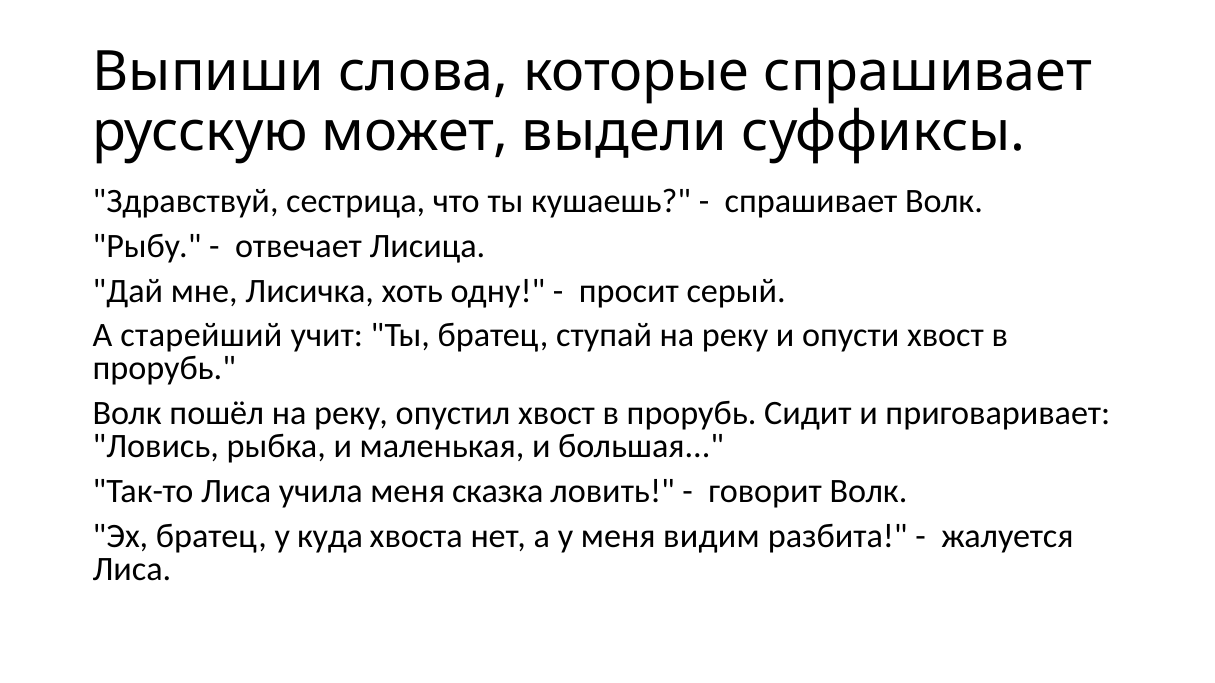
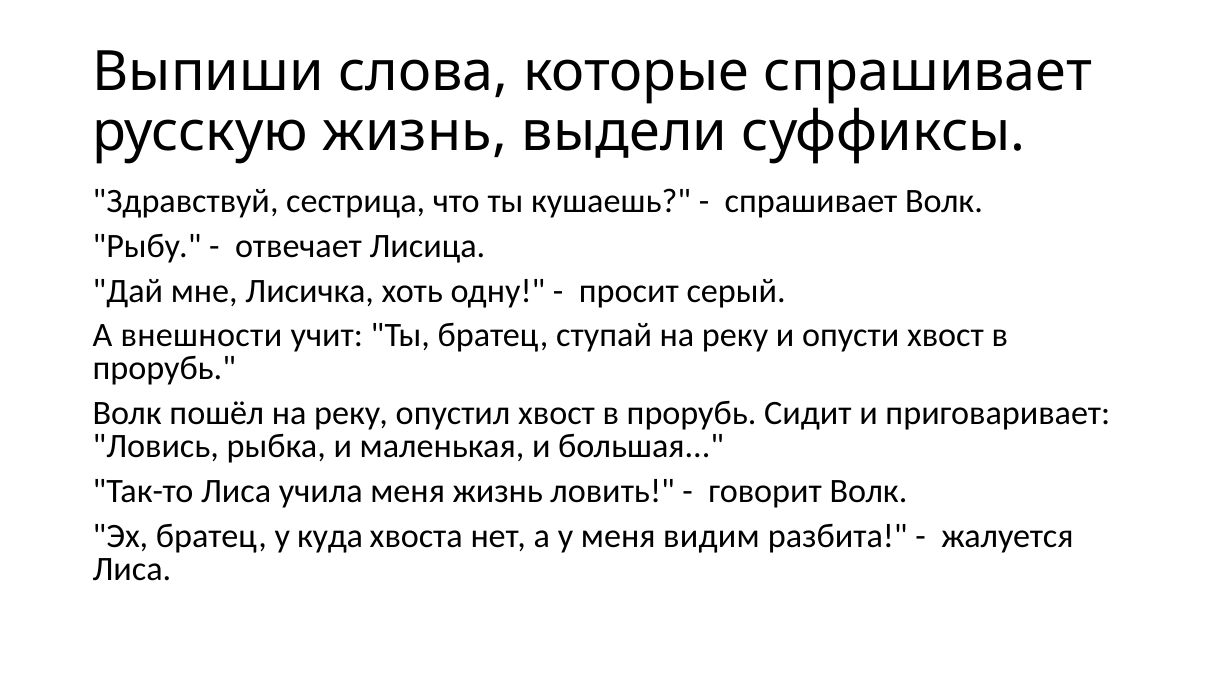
русскую может: может -> жизнь (415, 132)
старейший: старейший -> внешности (201, 336)
меня сказка: сказка -> жизнь (498, 491)
